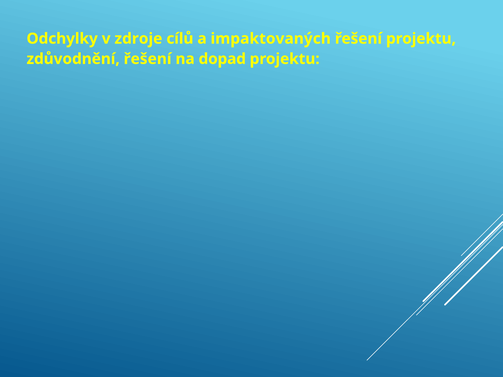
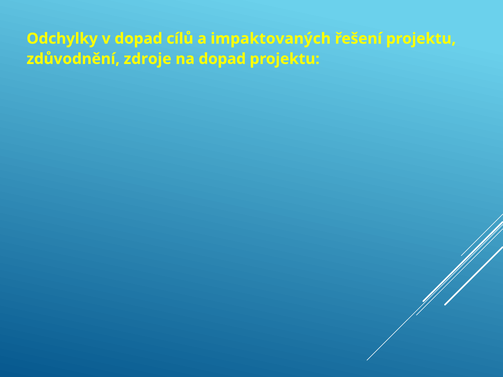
v zdroje: zdroje -> dopad (138, 39)
zdůvodnění řešení: řešení -> zdroje (148, 59)
